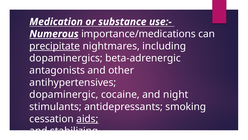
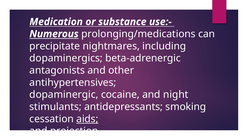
importance/medications: importance/medications -> prolonging/medications (138, 34)
precipitate underline: present -> none (55, 46)
stabilizing: stabilizing -> projection (74, 131)
